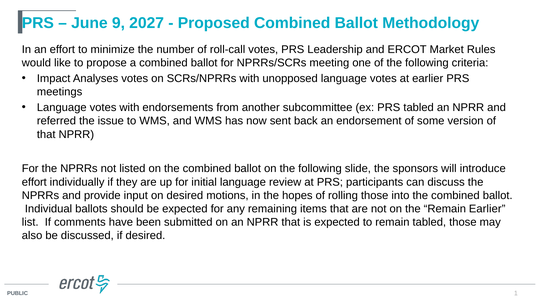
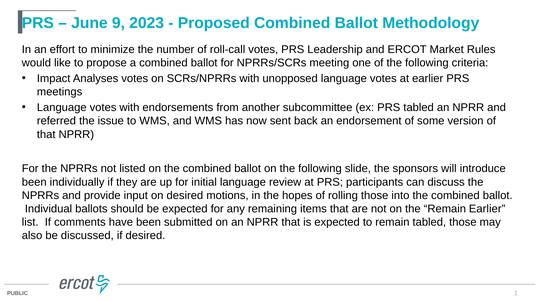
2027: 2027 -> 2023 (147, 23)
effort: effort -> been (34, 182)
